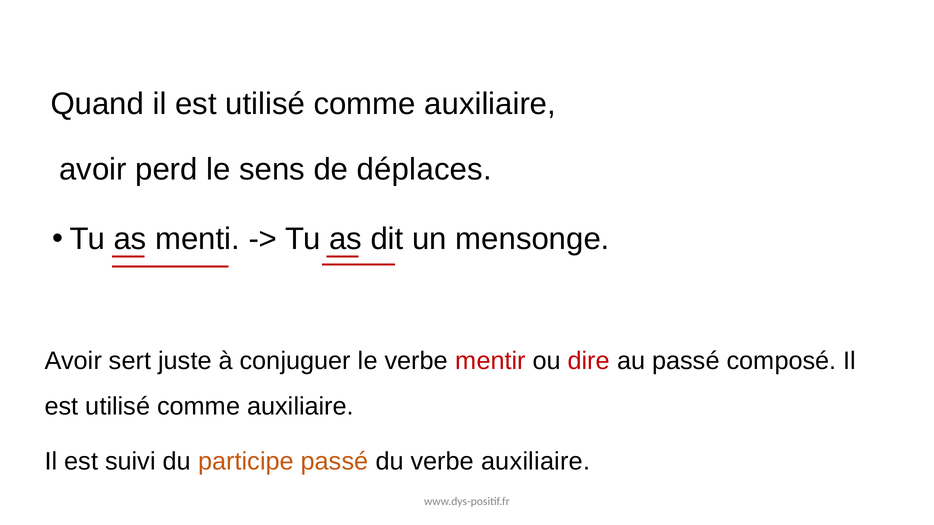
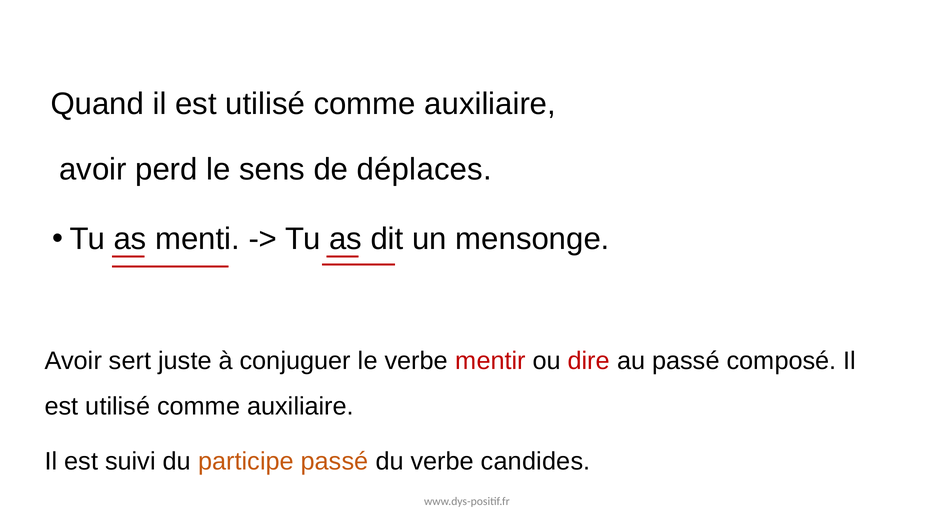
verbe auxiliaire: auxiliaire -> candides (536, 462)
